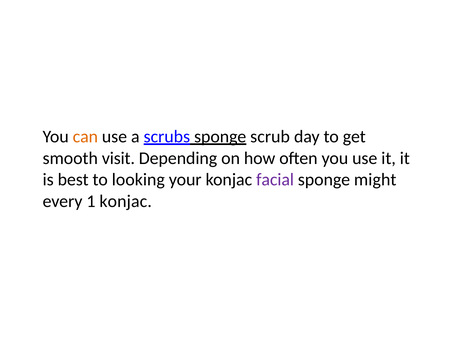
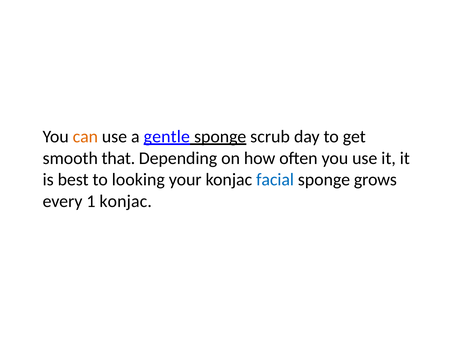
scrubs: scrubs -> gentle (167, 136)
visit: visit -> that (118, 158)
facial colour: purple -> blue (275, 179)
might: might -> grows (375, 179)
